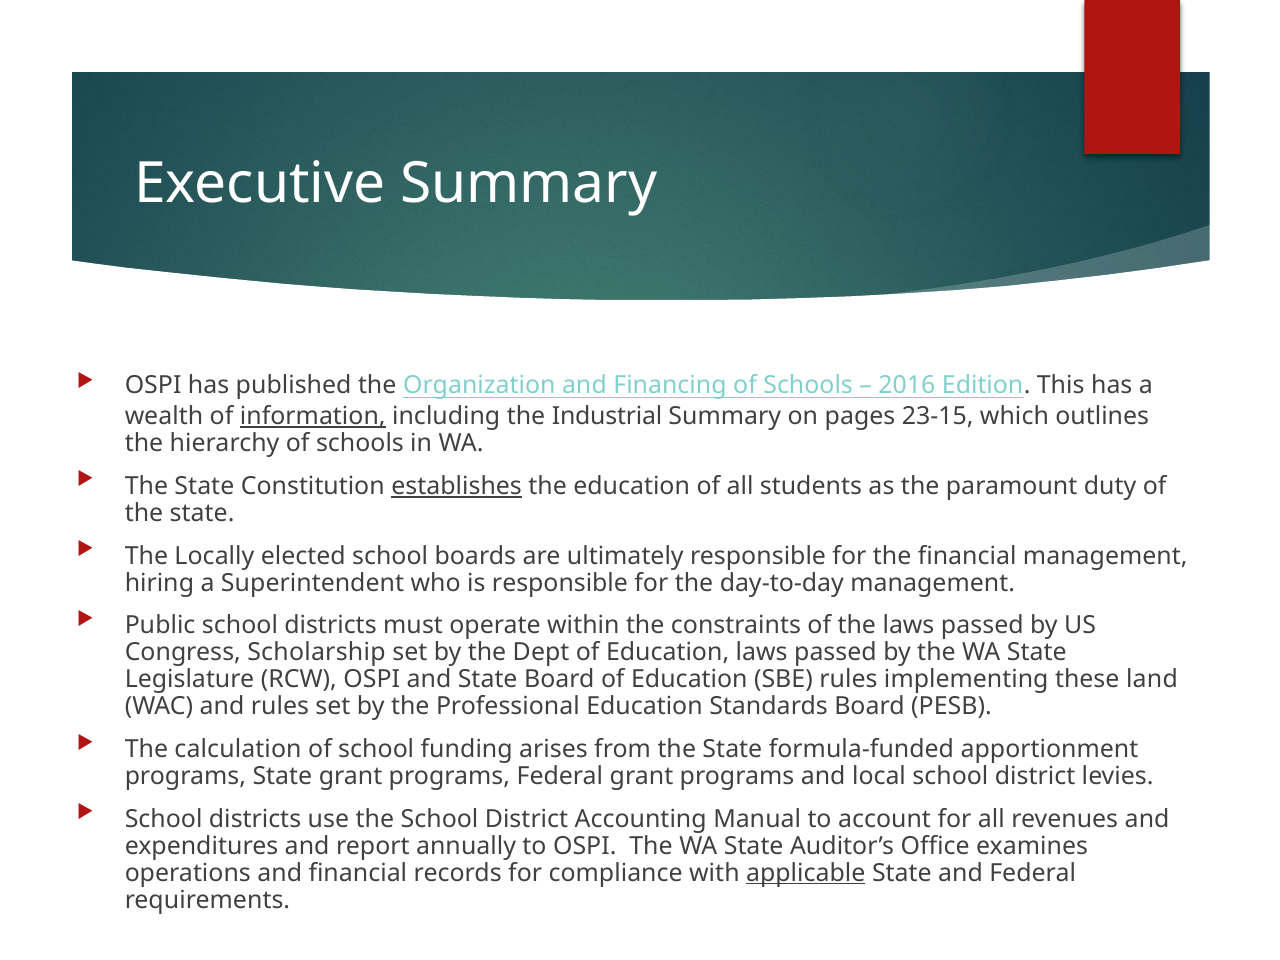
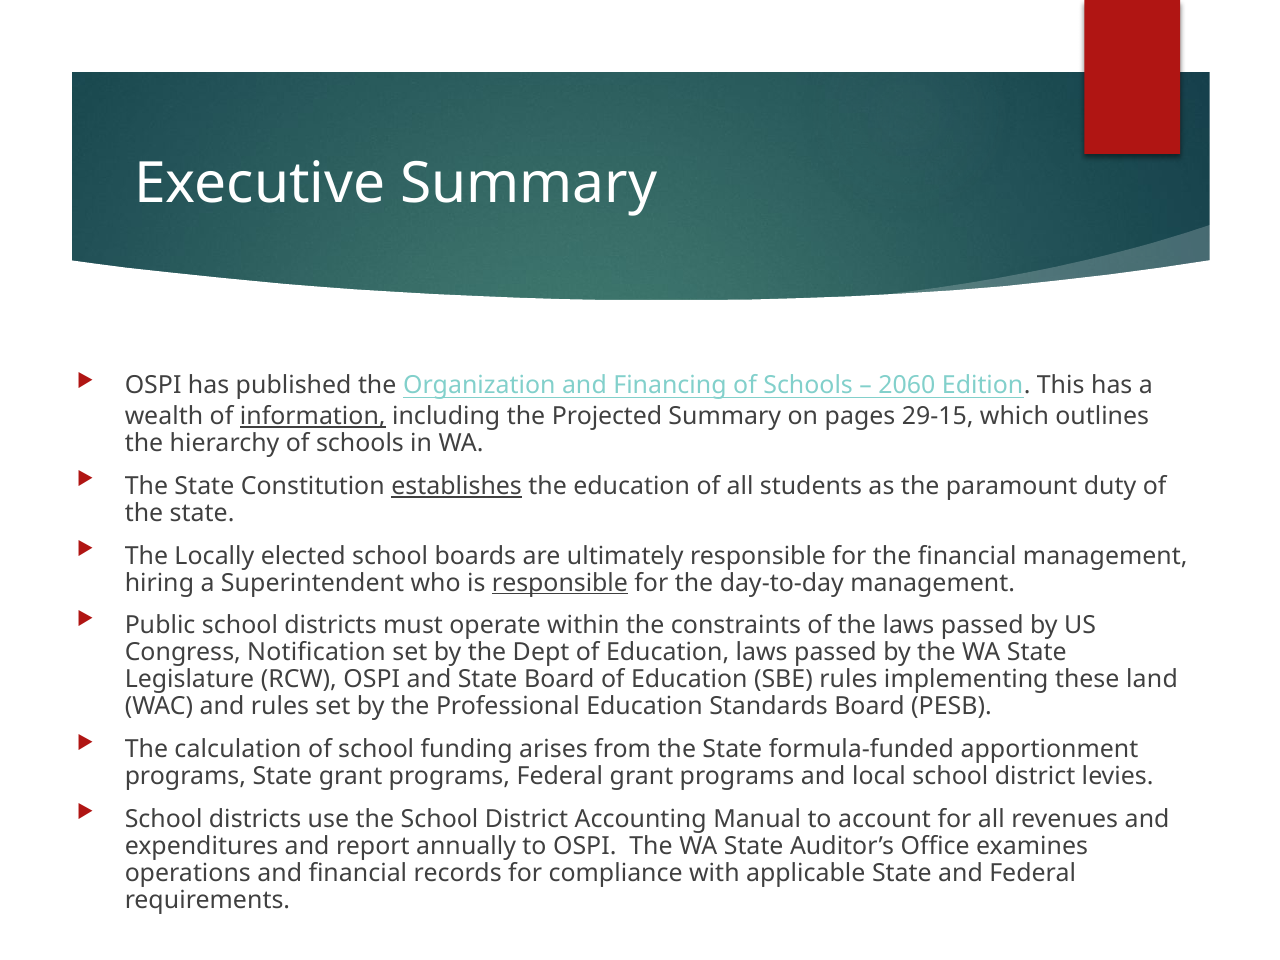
2016: 2016 -> 2060 (907, 386)
Industrial: Industrial -> Projected (607, 416)
23-15: 23-15 -> 29-15 (938, 416)
responsible underline: none -> present (560, 583)
Scholarship: Scholarship -> Notification (316, 653)
applicable underline: present -> none (806, 873)
